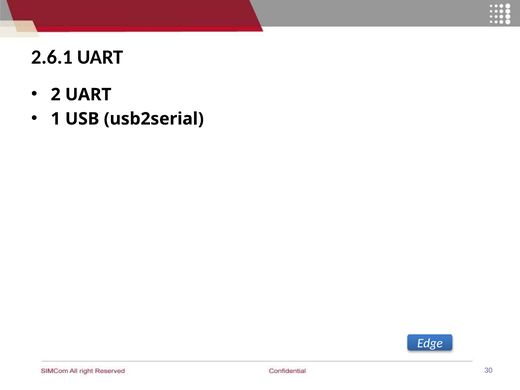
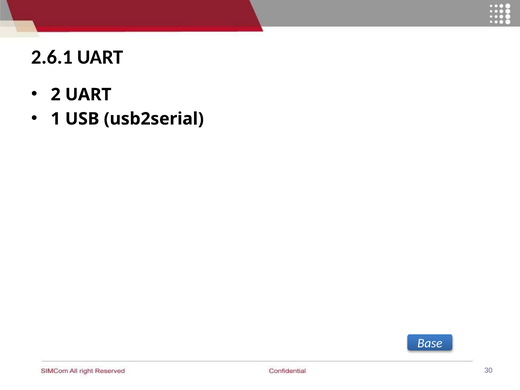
Edge: Edge -> Base (430, 343)
